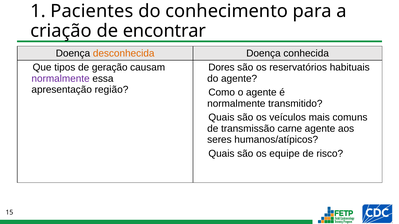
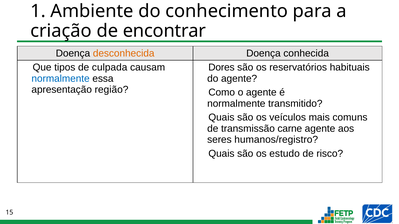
Pacientes: Pacientes -> Ambiente (92, 11)
geração: geração -> culpada (110, 68)
normalmente colour: purple -> blue (61, 79)
humanos/atípicos: humanos/atípicos -> humanos/registro (276, 140)
equipe: equipe -> estudo (285, 154)
